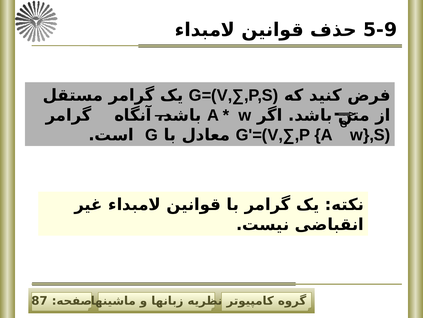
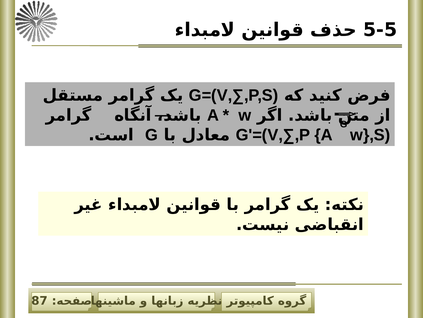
5-9: 5-9 -> 5-5 (380, 30)
